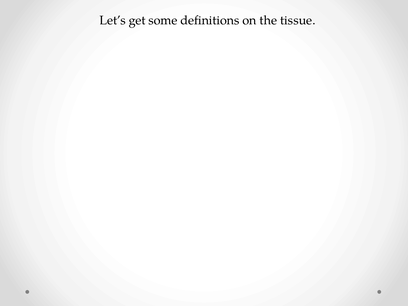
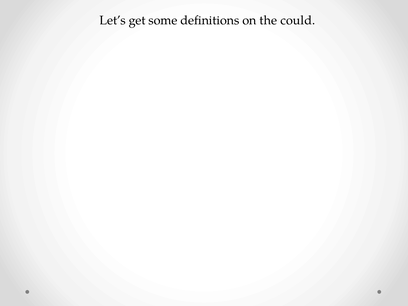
tissue: tissue -> could (298, 20)
